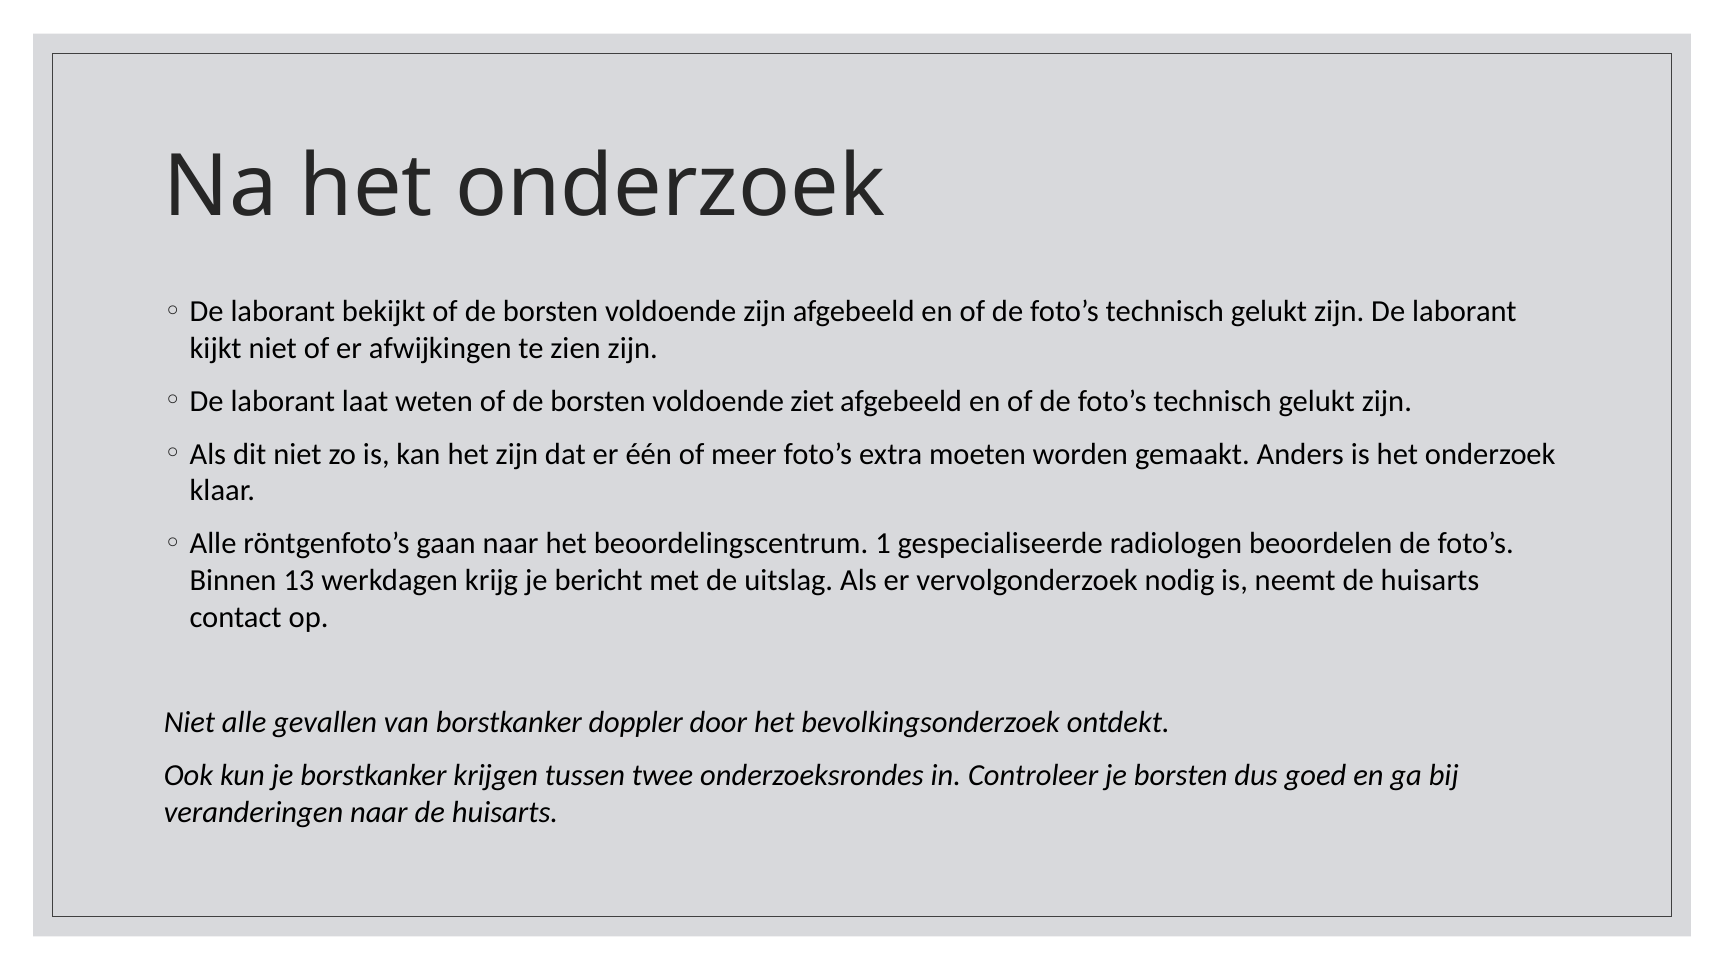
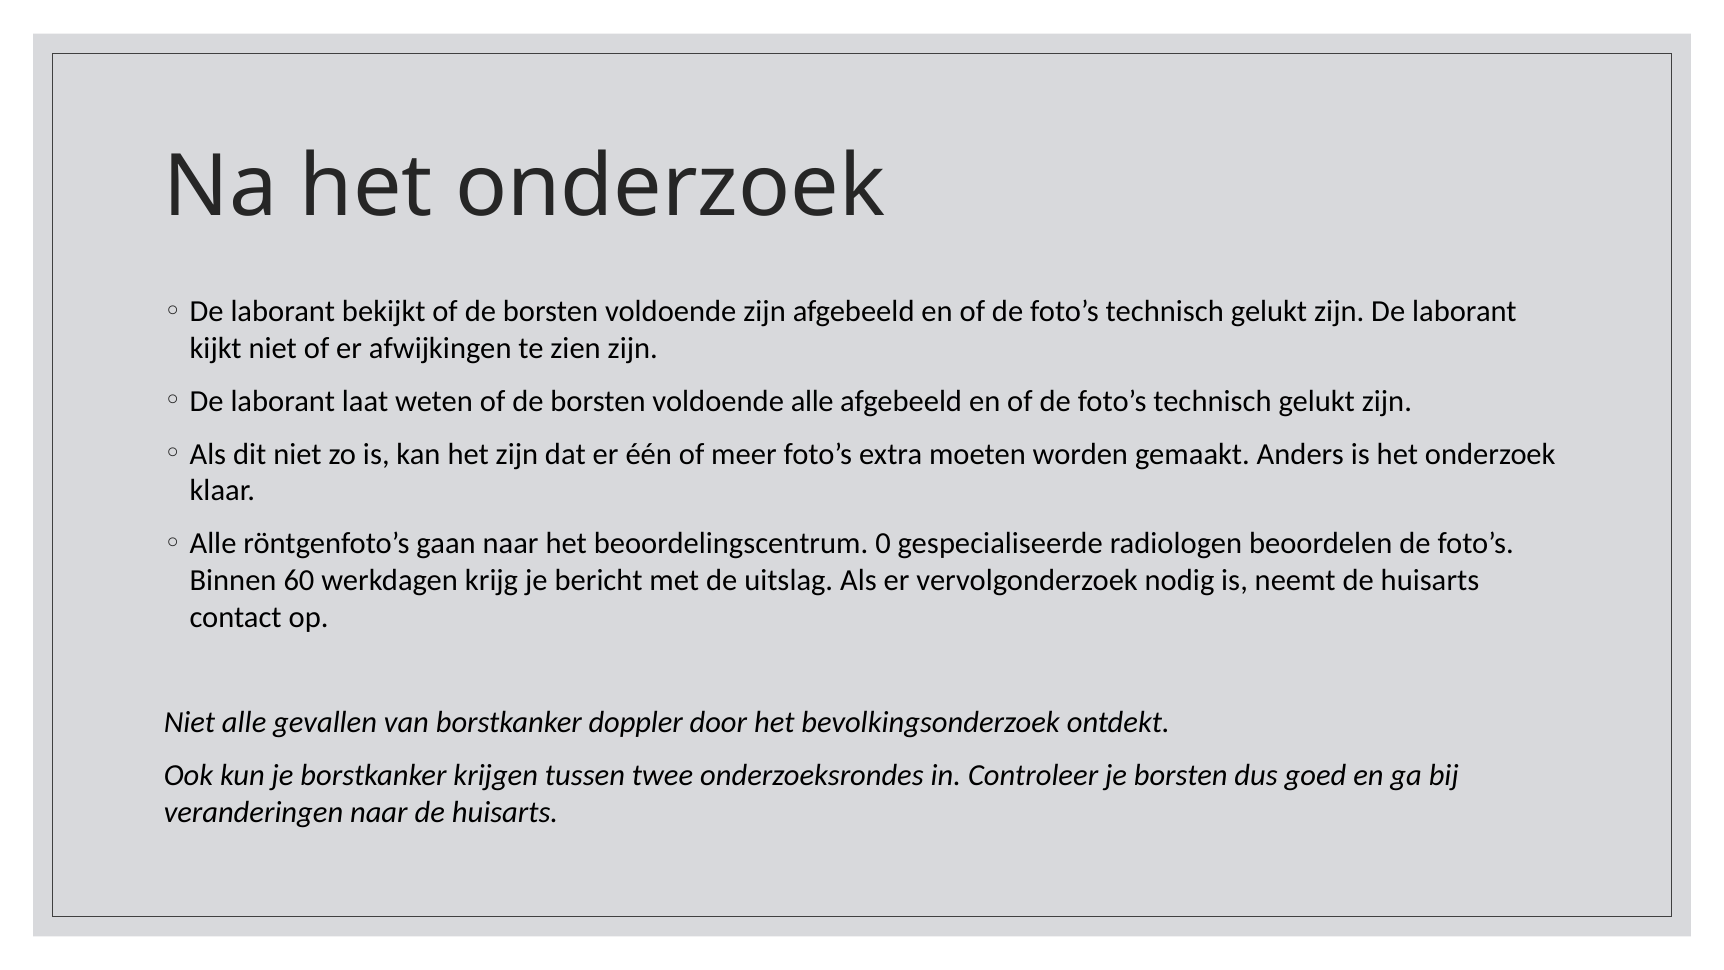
voldoende ziet: ziet -> alle (812, 401)
1: 1 -> 0 (883, 544)
13: 13 -> 60 (299, 580)
